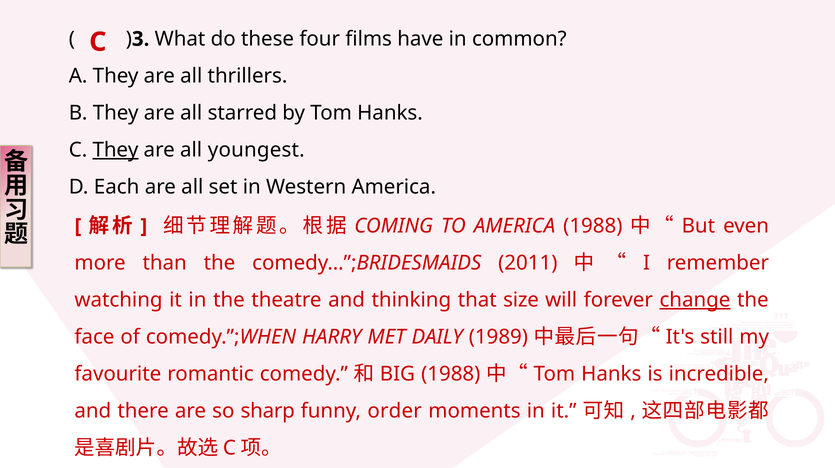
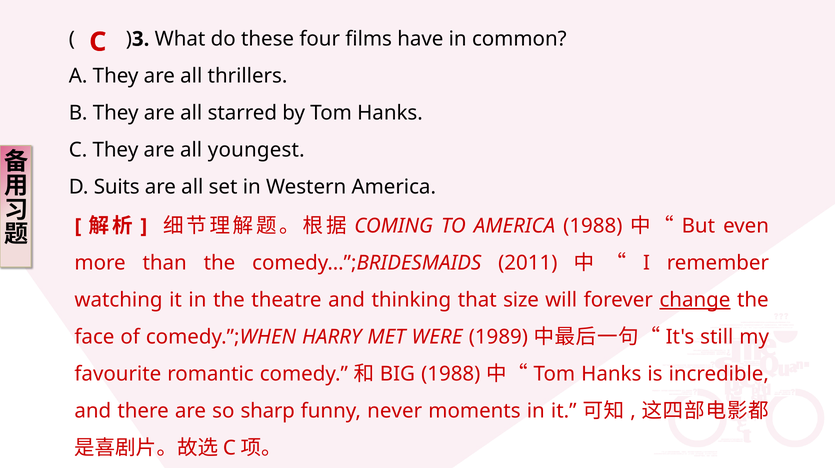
They underline: present -> none (116, 150)
Each: Each -> Suits (117, 187)
DAILY: DAILY -> WERE (437, 337)
order: order -> never (395, 411)
